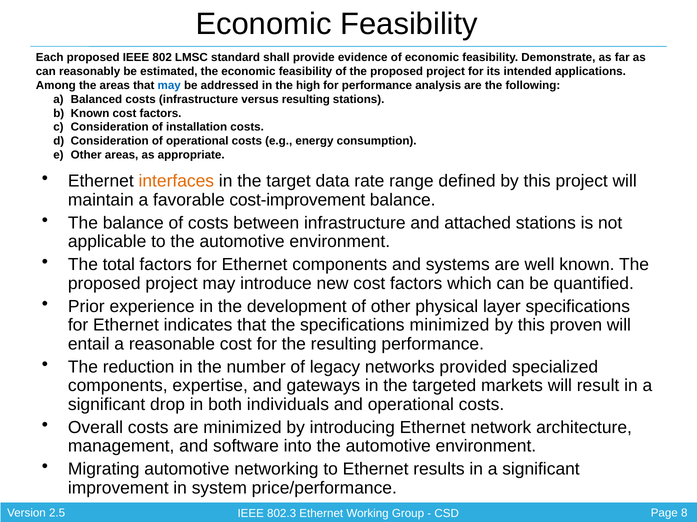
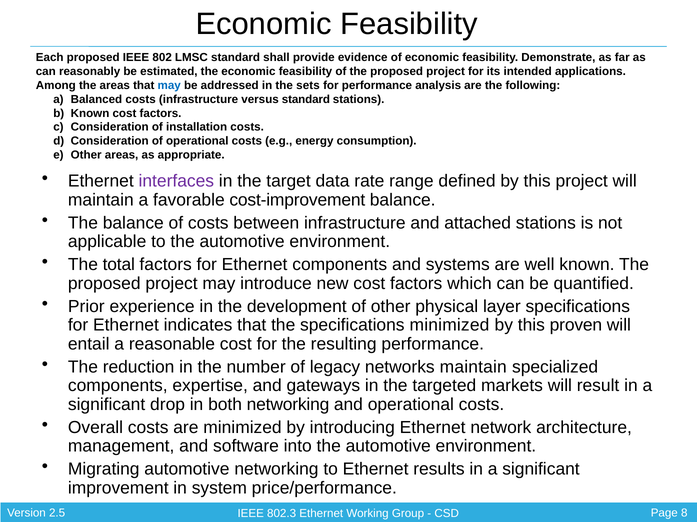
high: high -> sets (308, 86)
resulting: resulting -> standard (306, 99)
interfaces colour: orange -> purple (176, 181)
networks provided: provided -> maintain (473, 367)
both individuals: individuals -> networking (288, 405)
